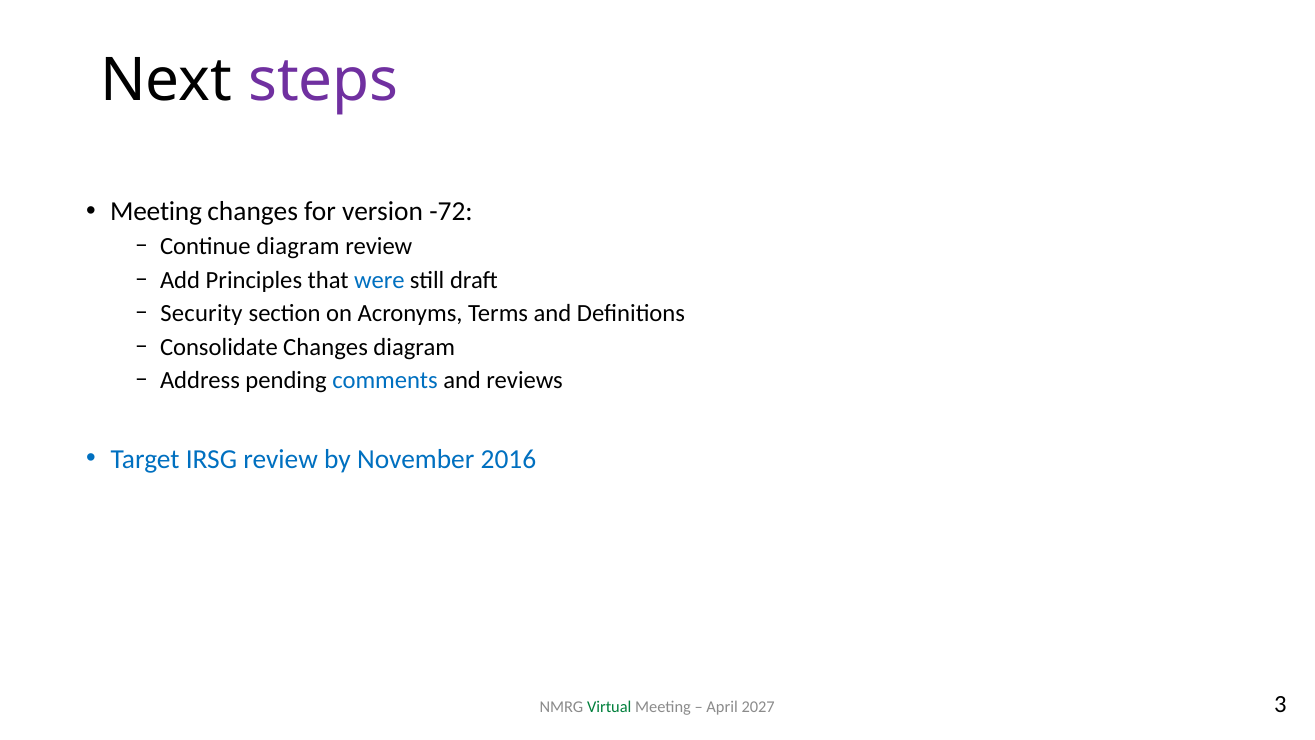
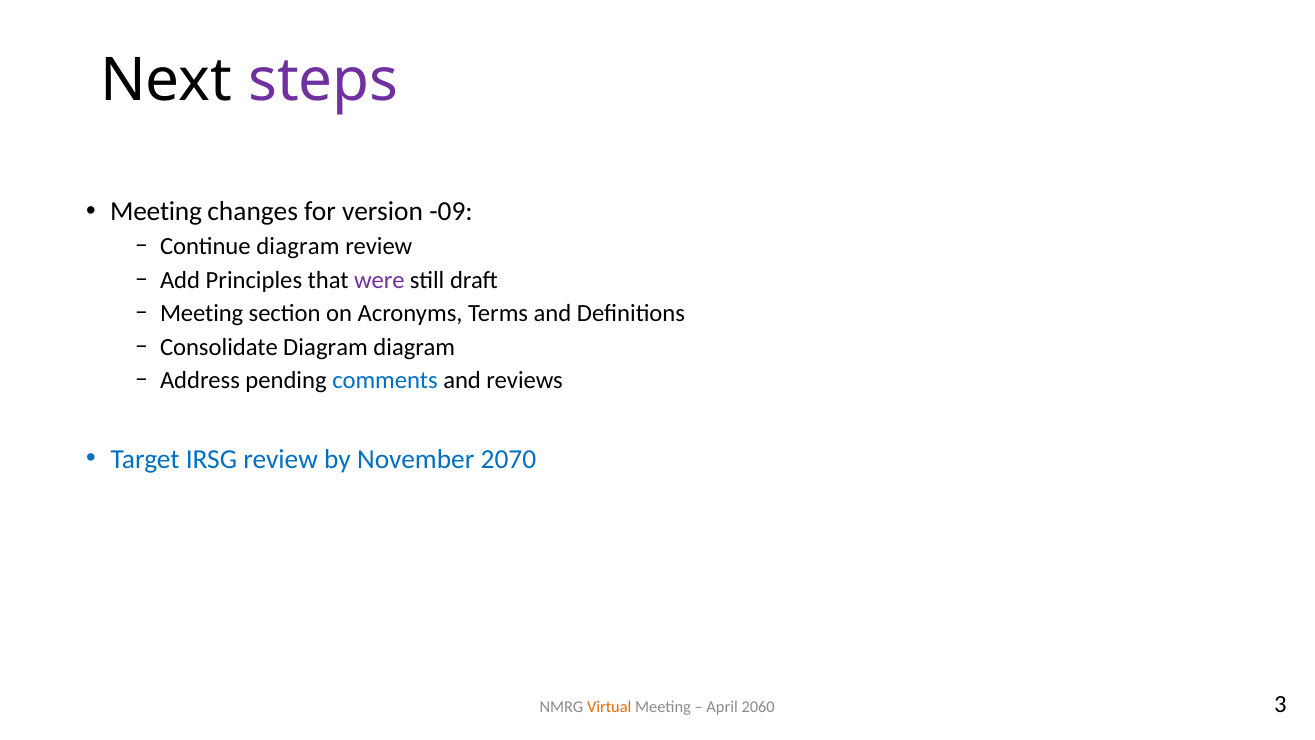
-72: -72 -> -09 (451, 212)
were colour: blue -> purple (379, 280)
Security: Security -> Meeting (202, 314)
Consolidate Changes: Changes -> Diagram (326, 347)
2016: 2016 -> 2070 (508, 459)
Virtual colour: green -> orange (609, 706)
2027: 2027 -> 2060 (758, 706)
